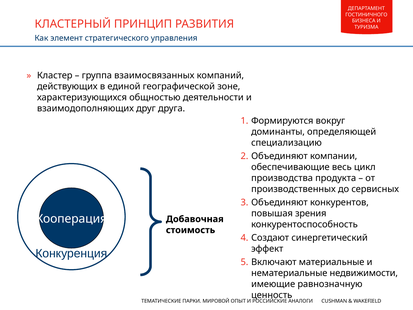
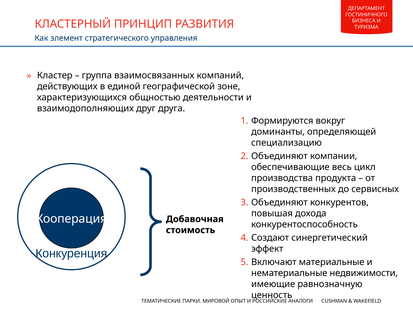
зрения: зрения -> дохода (311, 213)
